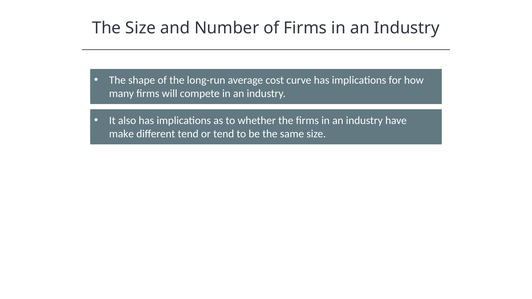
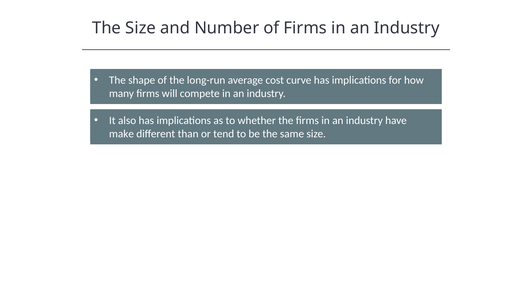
different tend: tend -> than (188, 134)
